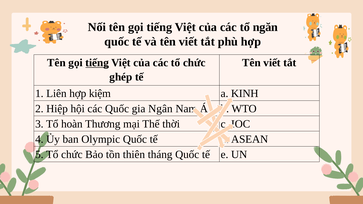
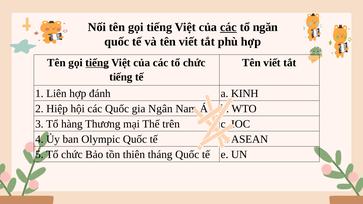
các underline: none -> present (228, 27)
ghép: ghép -> tiếng (121, 77)
kiệm: kiệm -> đánh (100, 93)
hoàn: hoàn -> hàng (72, 124)
thời: thời -> trên (171, 124)
